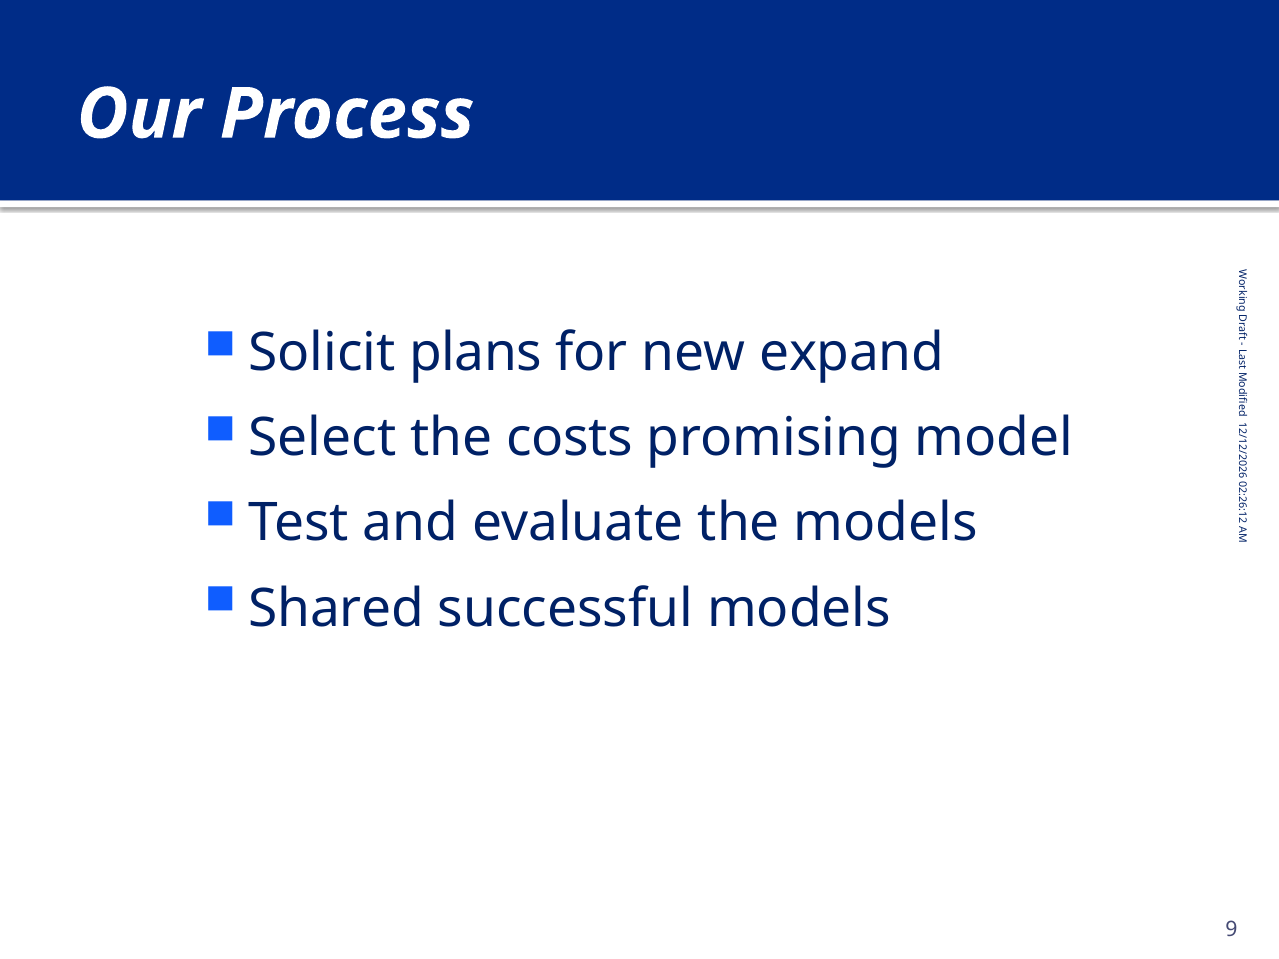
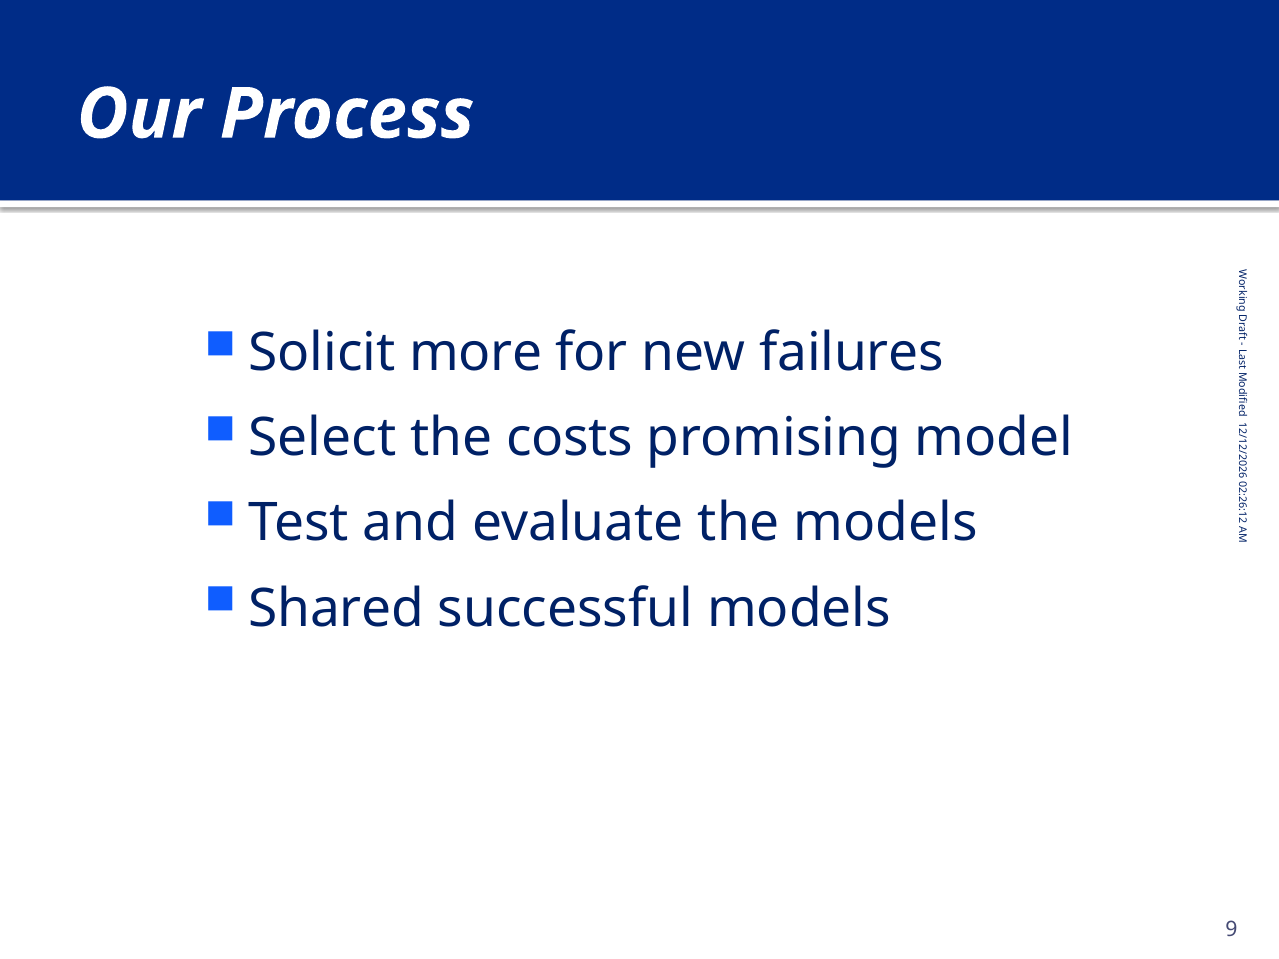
plans: plans -> more (476, 353)
expand: expand -> failures (852, 353)
